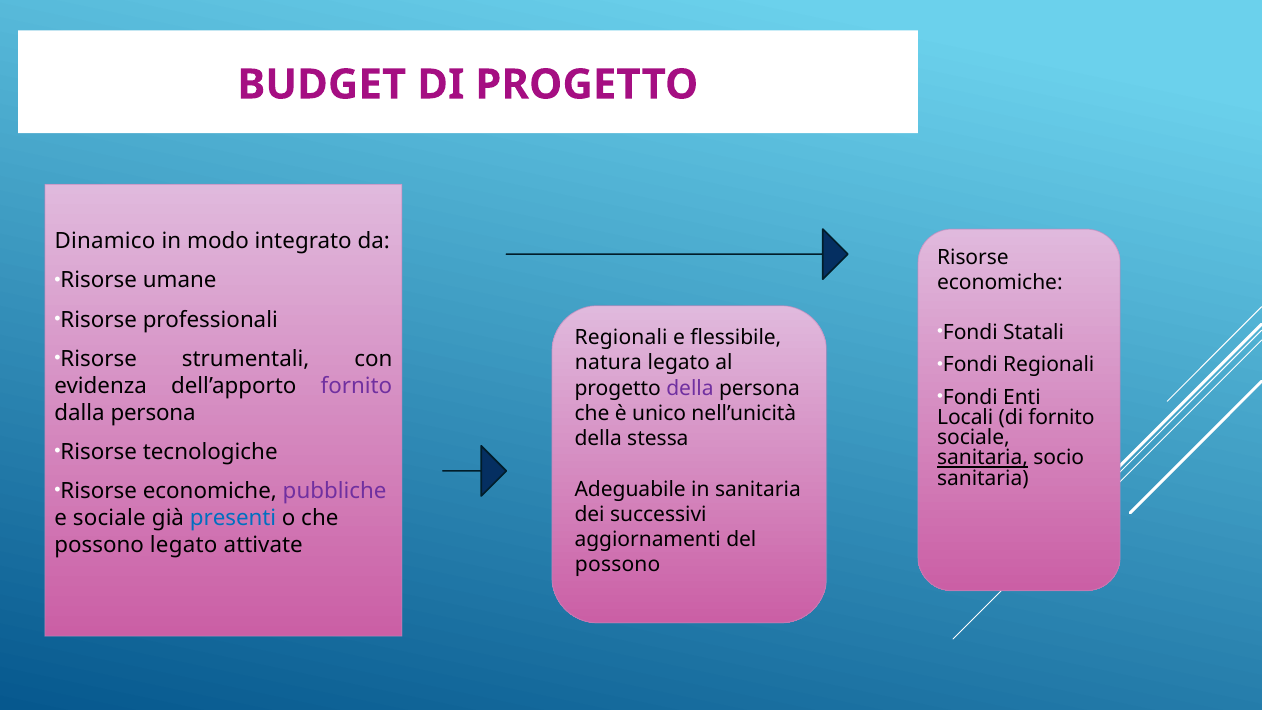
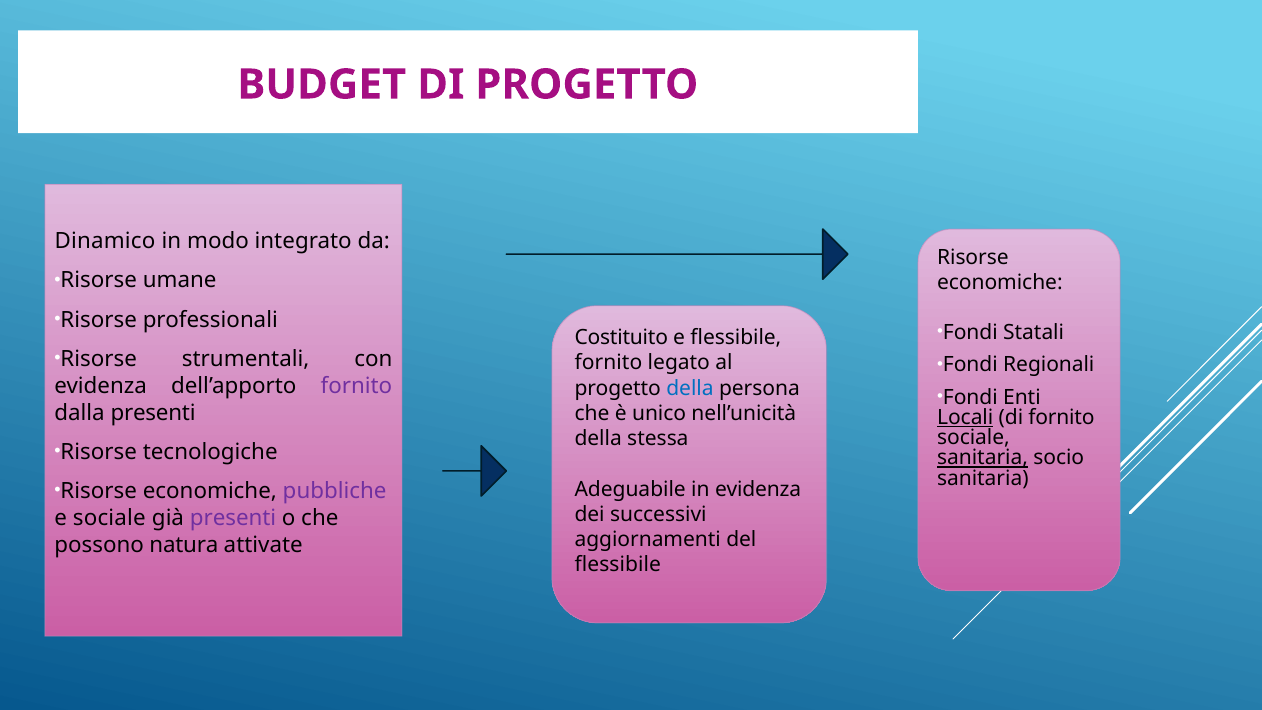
Regionali: Regionali -> Costituito (621, 338)
natura: natura -> fornito (608, 363)
della colour: purple -> blue (690, 388)
dalla persona: persona -> presenti (153, 413)
Locali underline: none -> present (965, 417)
in sanitaria: sanitaria -> evidenza (758, 489)
presenti colour: blue -> purple (233, 518)
possono legato: legato -> natura (184, 545)
possono: possono -> flessibile (618, 565)
